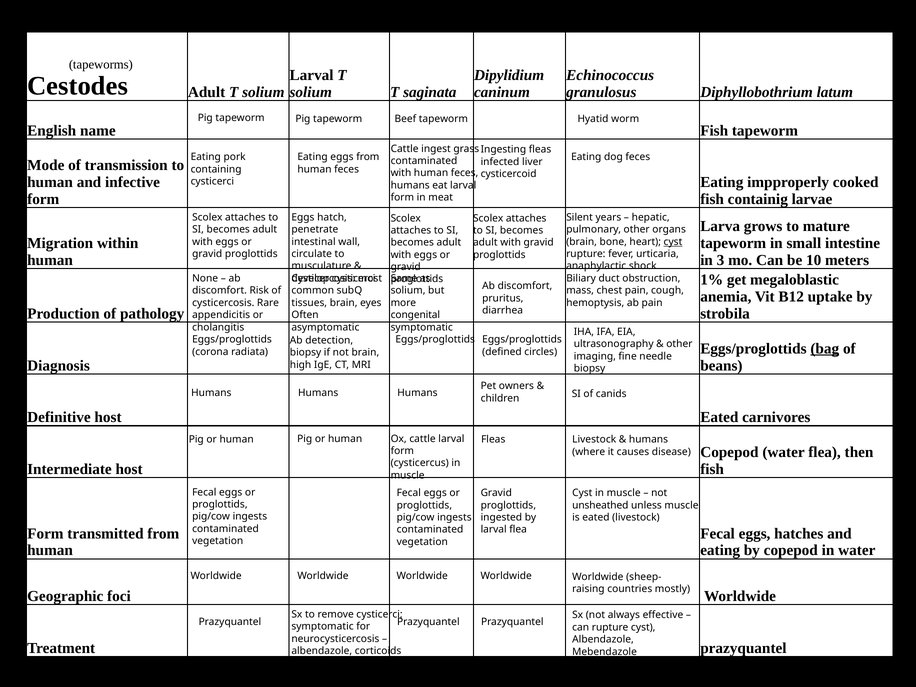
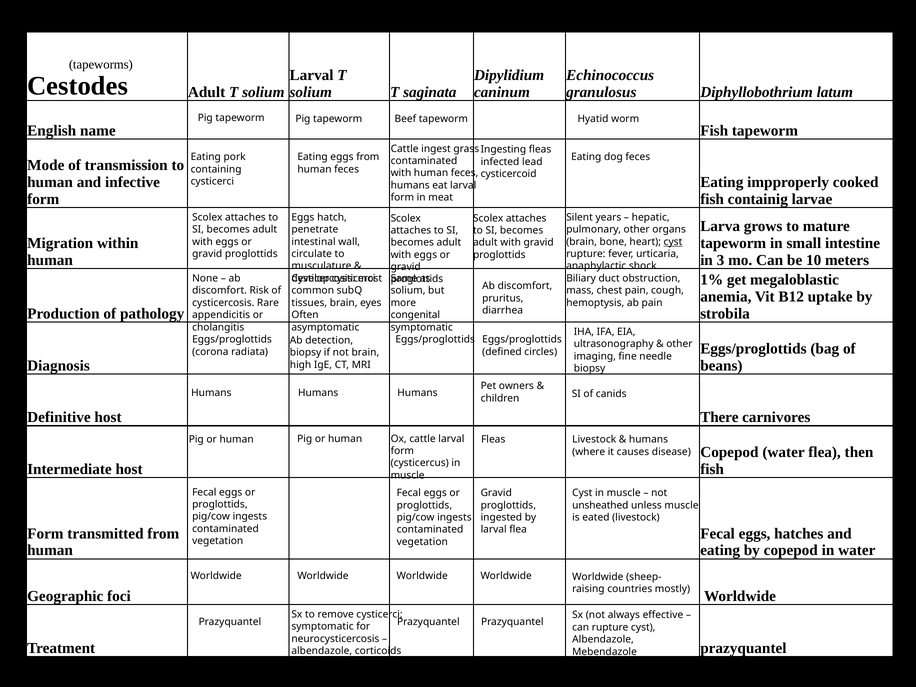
liver: liver -> lead (532, 162)
bag underline: present -> none (825, 349)
host Eated: Eated -> There (719, 417)
